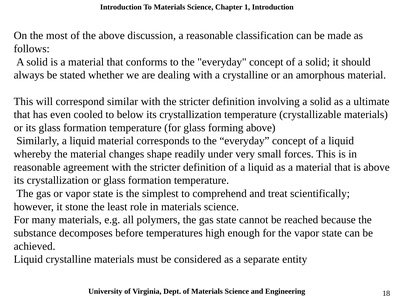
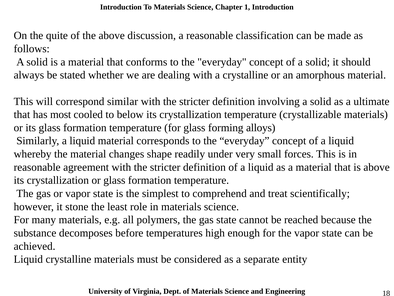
most: most -> quite (57, 36)
even: even -> most (61, 114)
forming above: above -> alloys (261, 127)
